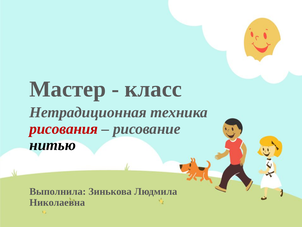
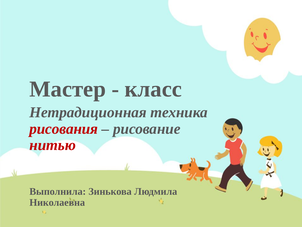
нитью colour: black -> red (53, 145)
